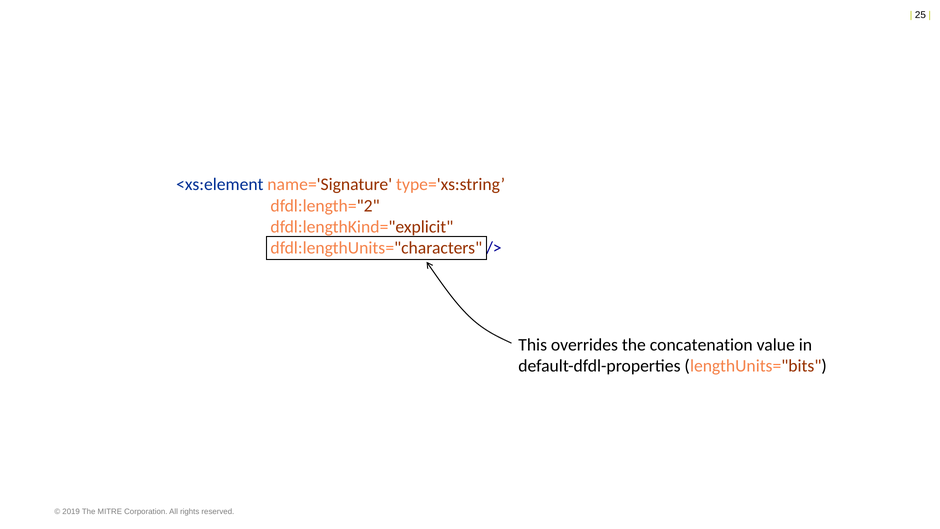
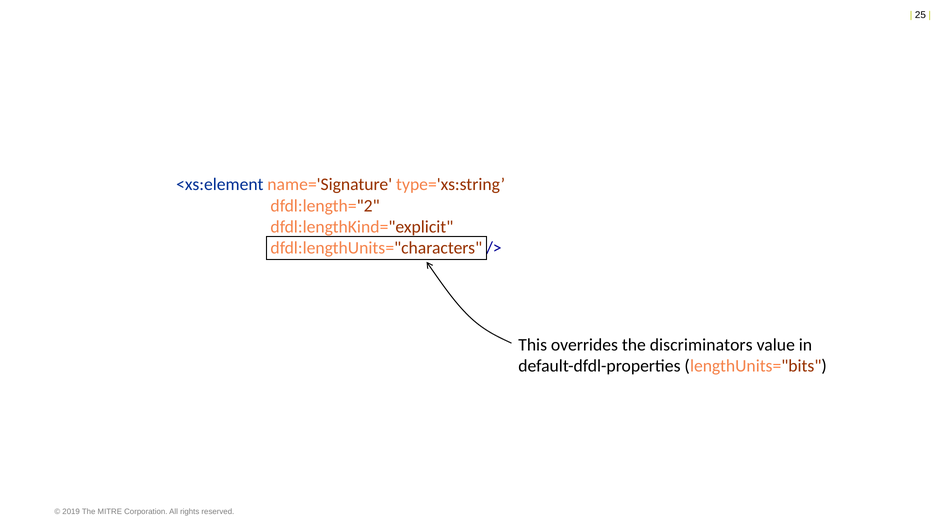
concatenation: concatenation -> discriminators (701, 345)
